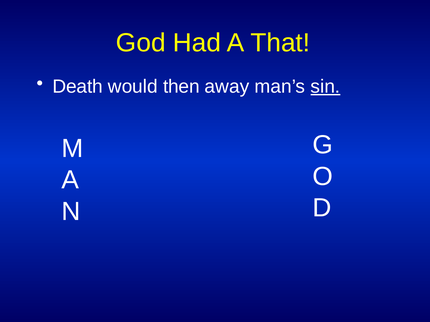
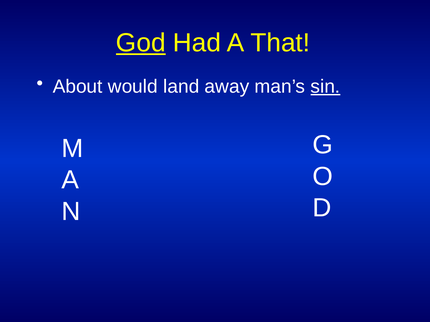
God underline: none -> present (141, 43)
Death: Death -> About (78, 87)
then: then -> land (181, 87)
